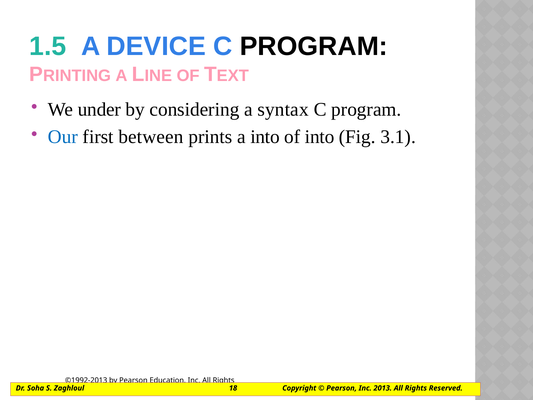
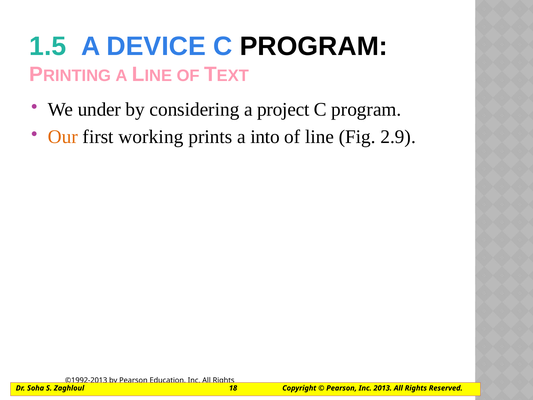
syntax: syntax -> project (283, 109)
Our colour: blue -> orange (63, 137)
between: between -> working (151, 137)
of into: into -> line (320, 137)
3.1: 3.1 -> 2.9 (398, 137)
